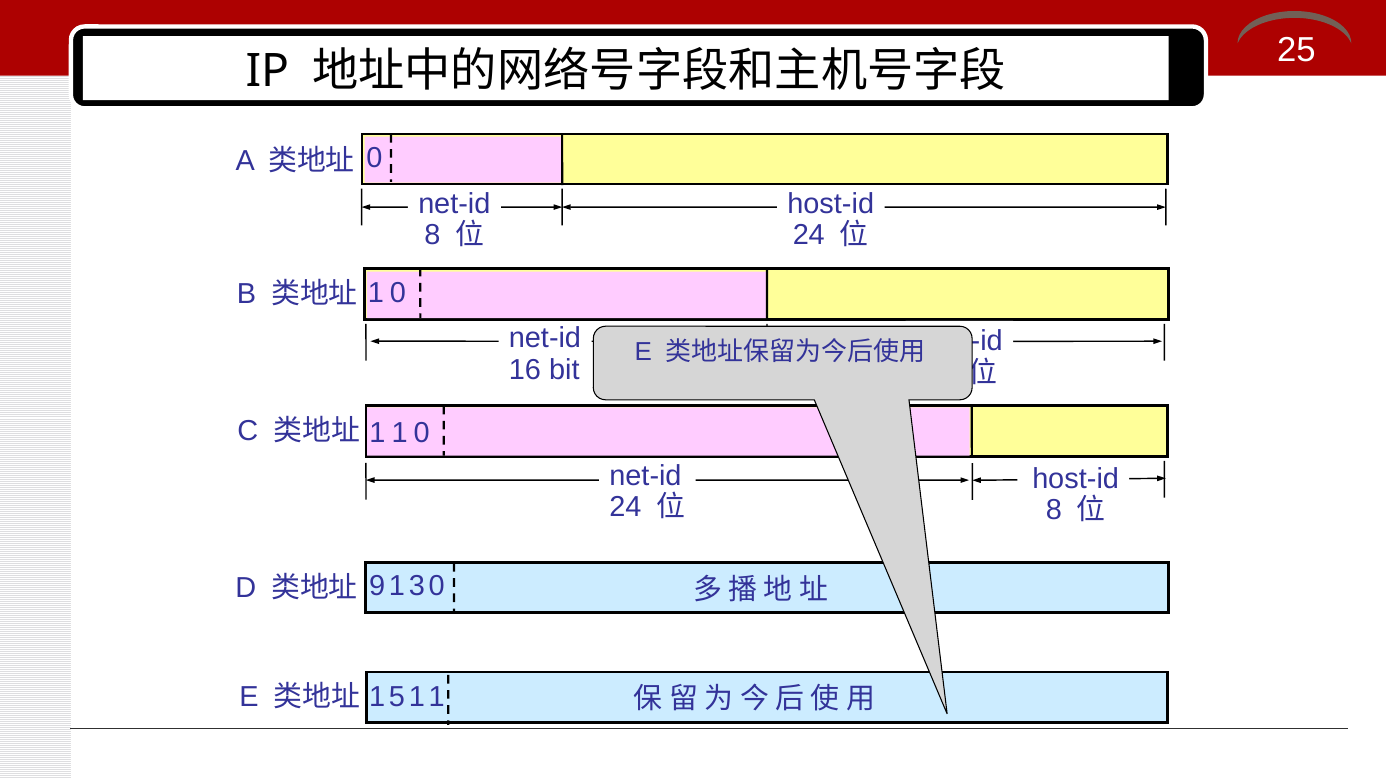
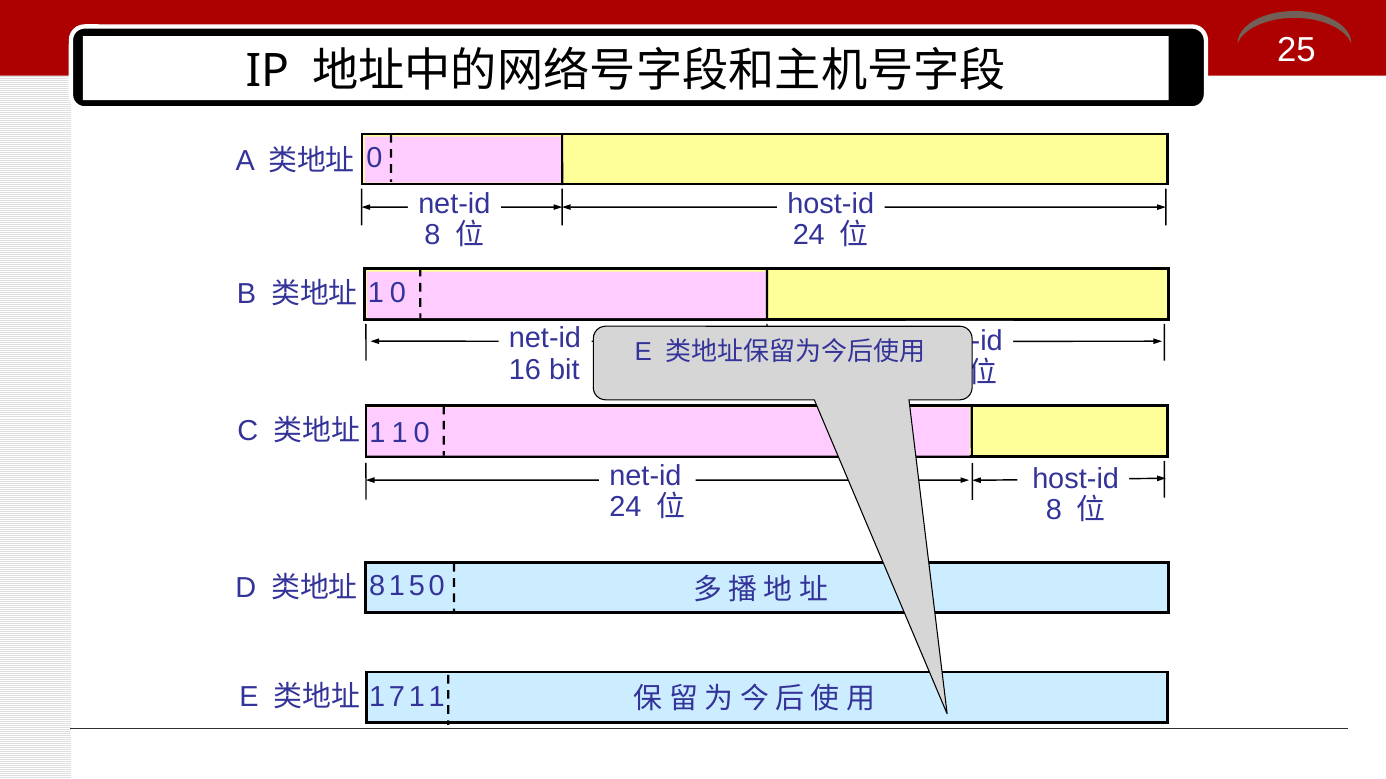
9: 9 -> 8 (377, 587)
3: 3 -> 5 (417, 587)
5: 5 -> 7 (397, 698)
